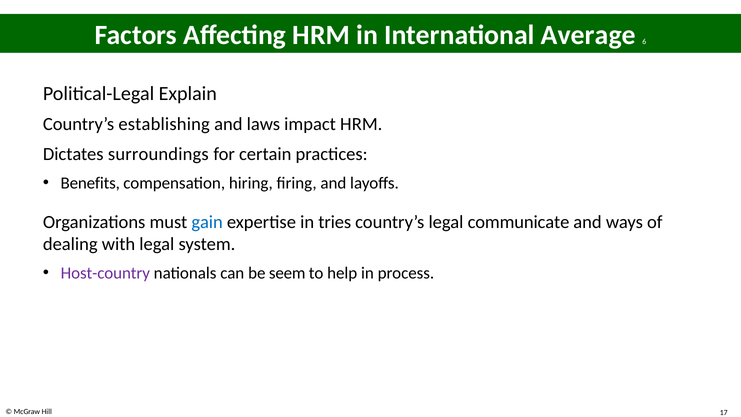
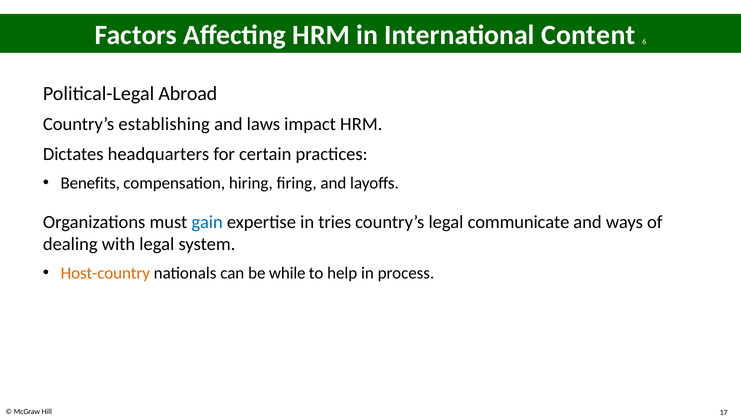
Average: Average -> Content (588, 35)
Explain: Explain -> Abroad (188, 93)
surroundings: surroundings -> headquarters (158, 154)
Host-country colour: purple -> orange (105, 273)
seem: seem -> while (287, 273)
